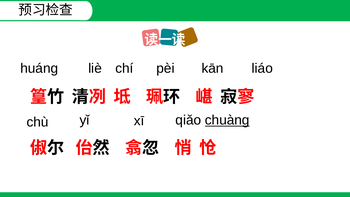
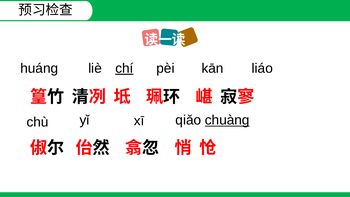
chí underline: none -> present (124, 68)
